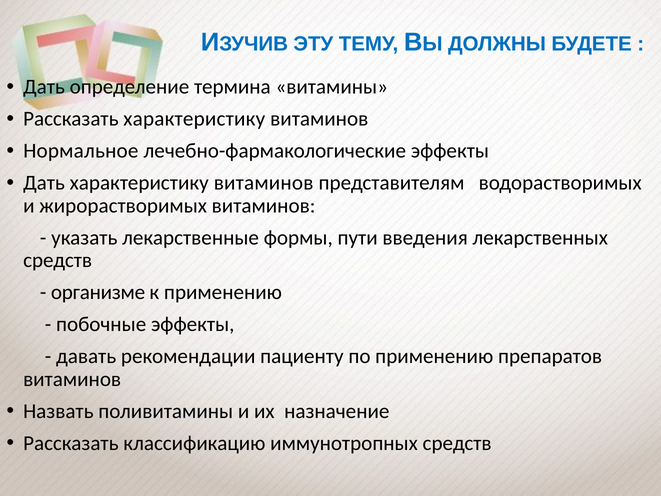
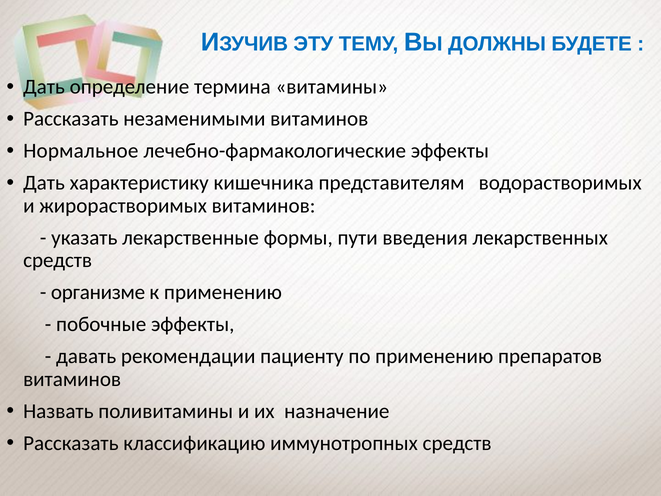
Рассказать характеристику: характеристику -> незаменимыми (194, 119)
Дать характеристику витаминов: витаминов -> кишечника (264, 183)
